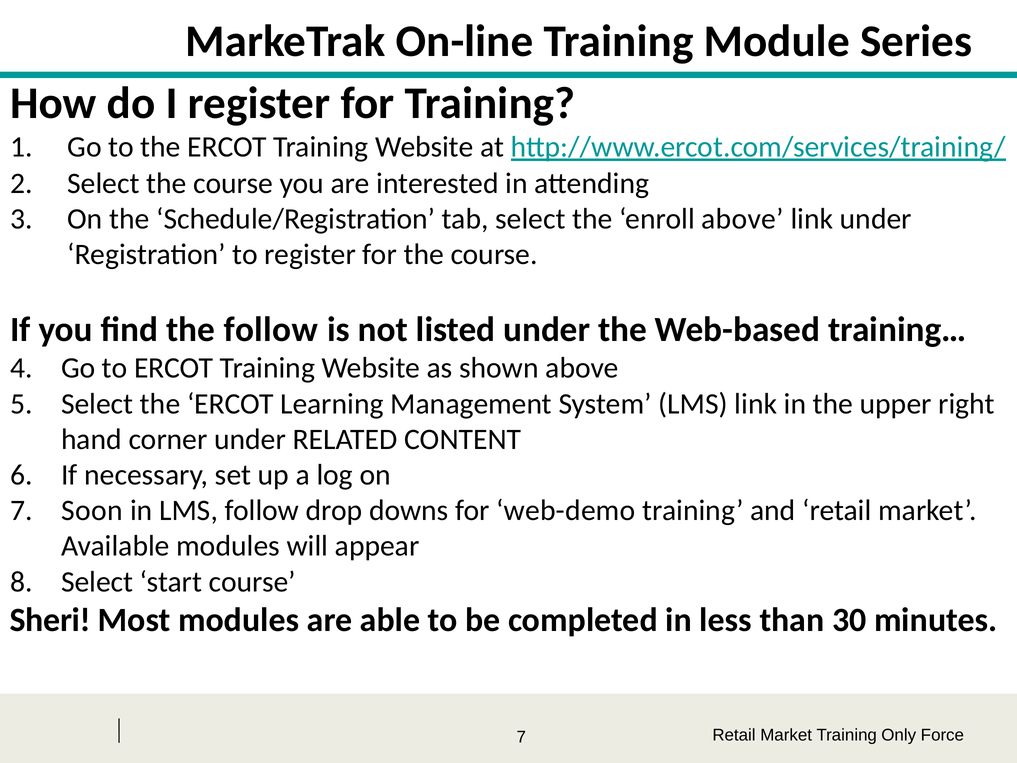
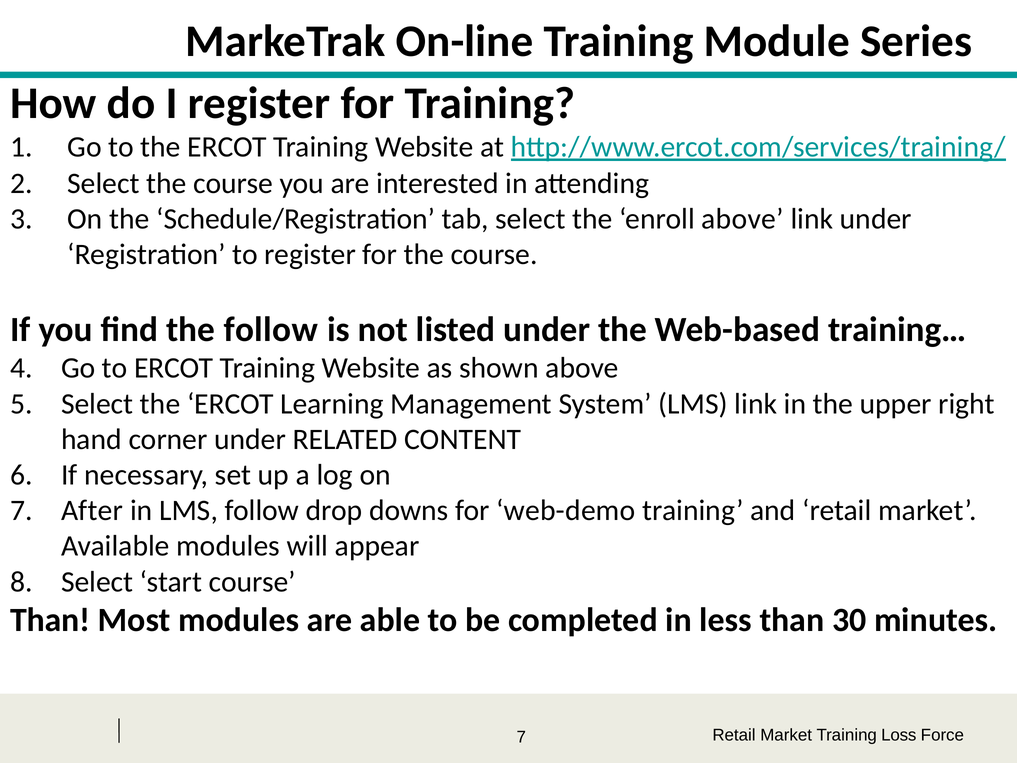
Soon: Soon -> After (92, 510)
Sheri: Sheri -> Than (50, 620)
Only: Only -> Loss (899, 735)
